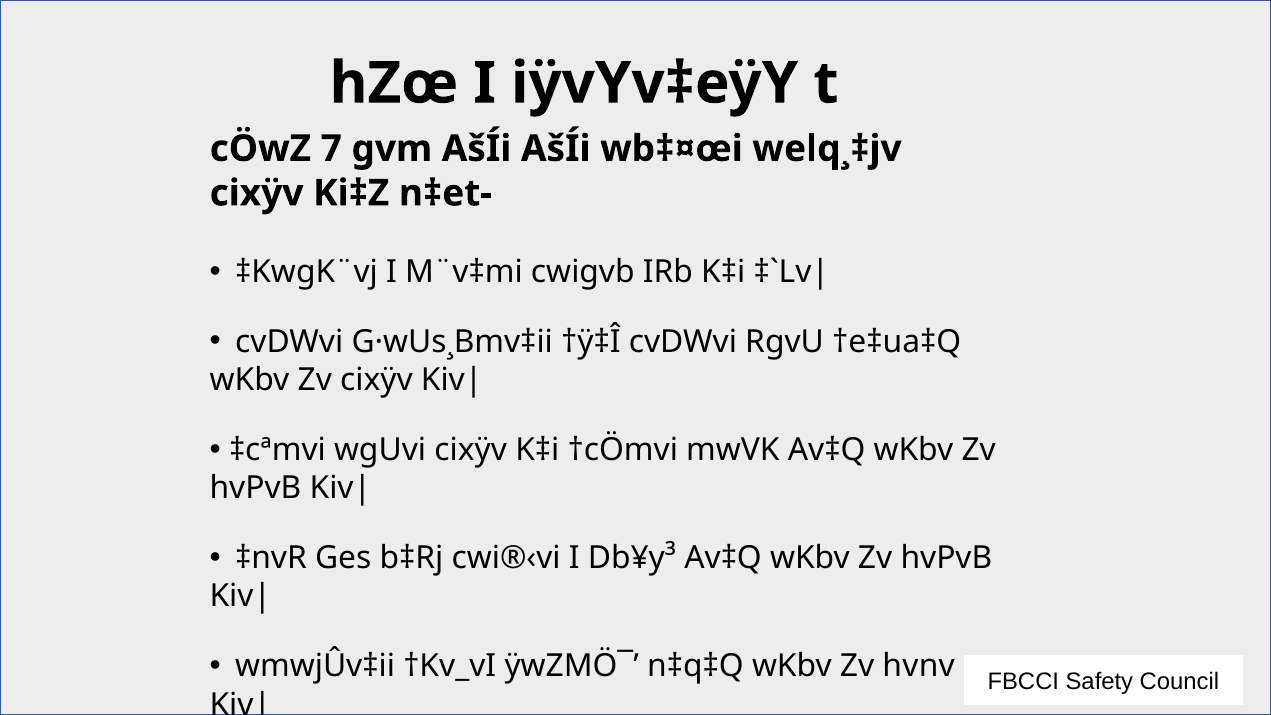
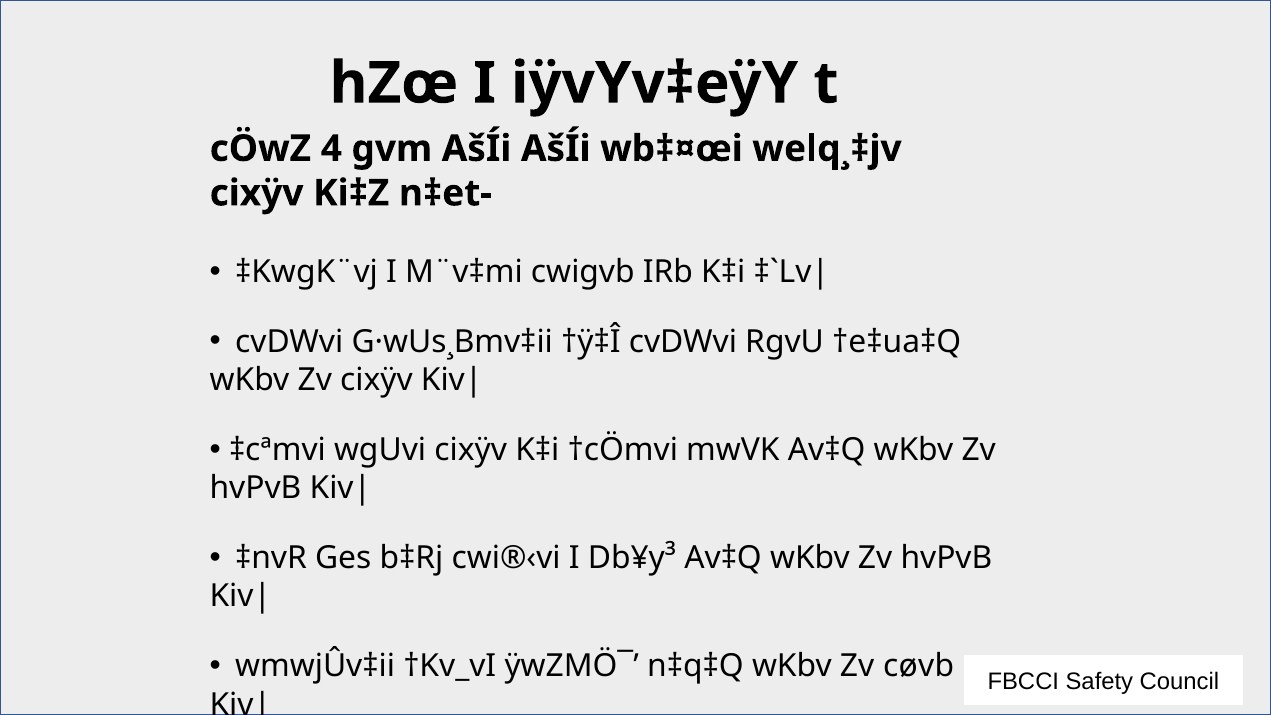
7: 7 -> 4 (331, 149)
hvnv: hvnv -> cøvb (919, 666)
